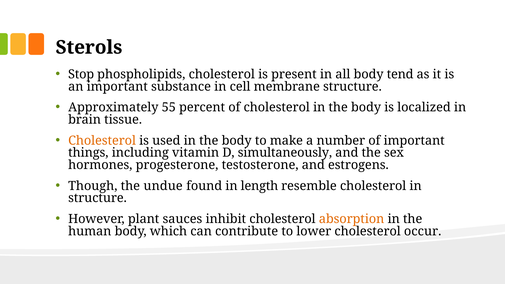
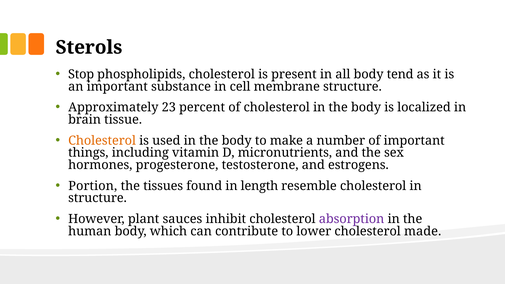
55: 55 -> 23 (169, 108)
simultaneously: simultaneously -> micronutrients (285, 153)
Though: Though -> Portion (93, 186)
undue: undue -> tissues (163, 186)
absorption colour: orange -> purple (352, 219)
occur: occur -> made (423, 231)
